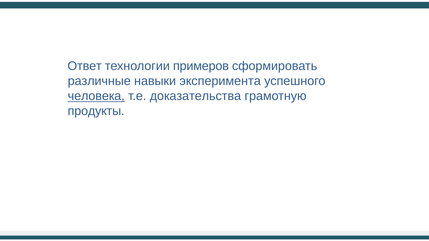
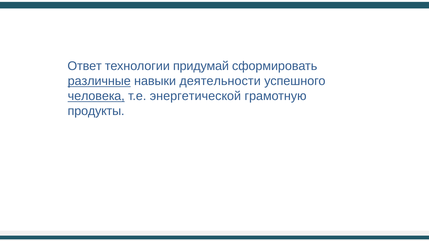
примеров: примеров -> придумай (201, 66)
различные underline: none -> present (99, 81)
эксперимента: эксперимента -> деятельности (220, 81)
доказательства: доказательства -> энергетической (195, 96)
